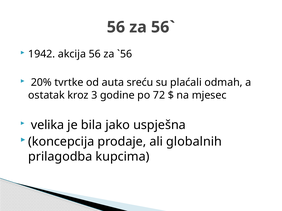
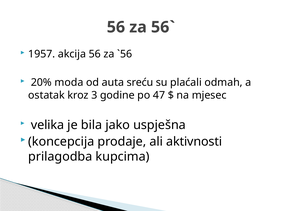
1942: 1942 -> 1957 (42, 54)
tvrtke: tvrtke -> moda (69, 83)
72: 72 -> 47 (159, 95)
globalnih: globalnih -> aktivnosti (194, 142)
